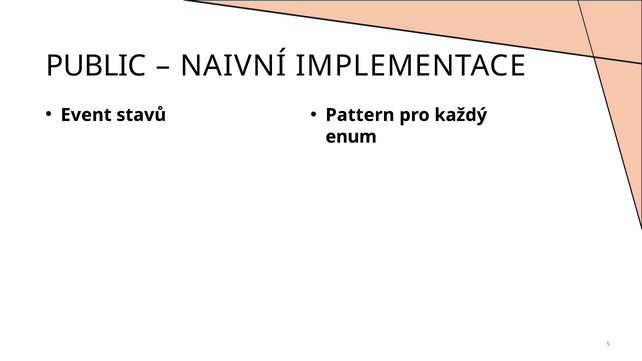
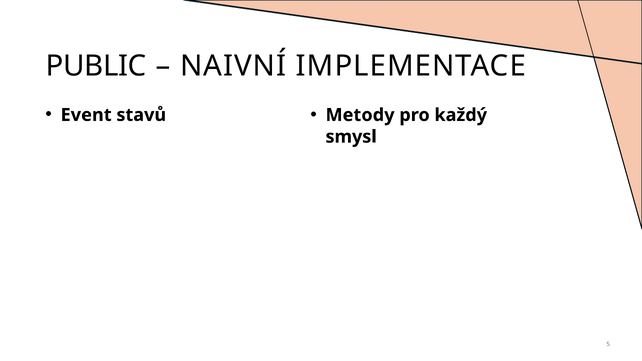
Pattern: Pattern -> Metody (360, 115)
enum: enum -> smysl (351, 137)
